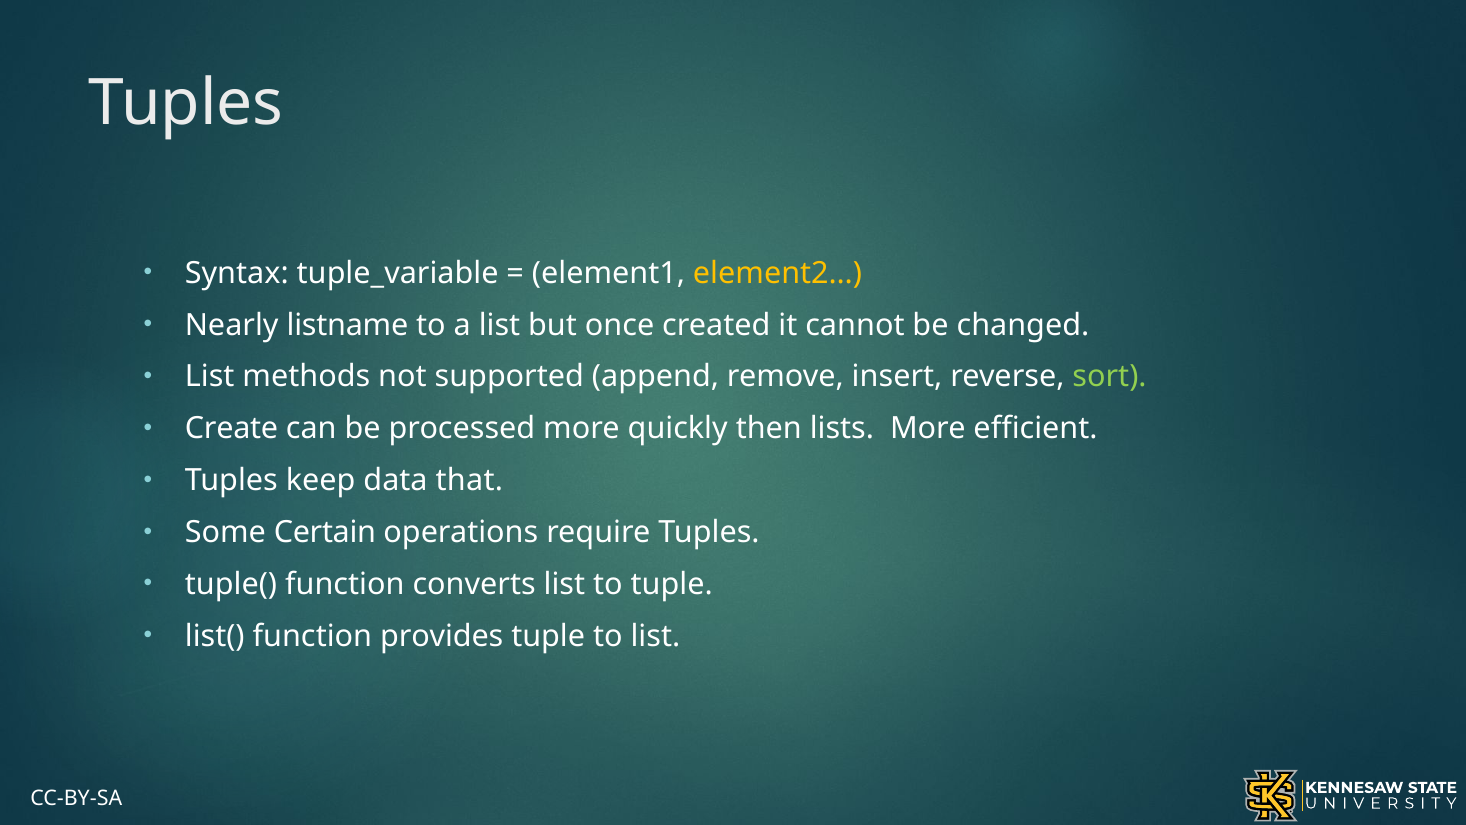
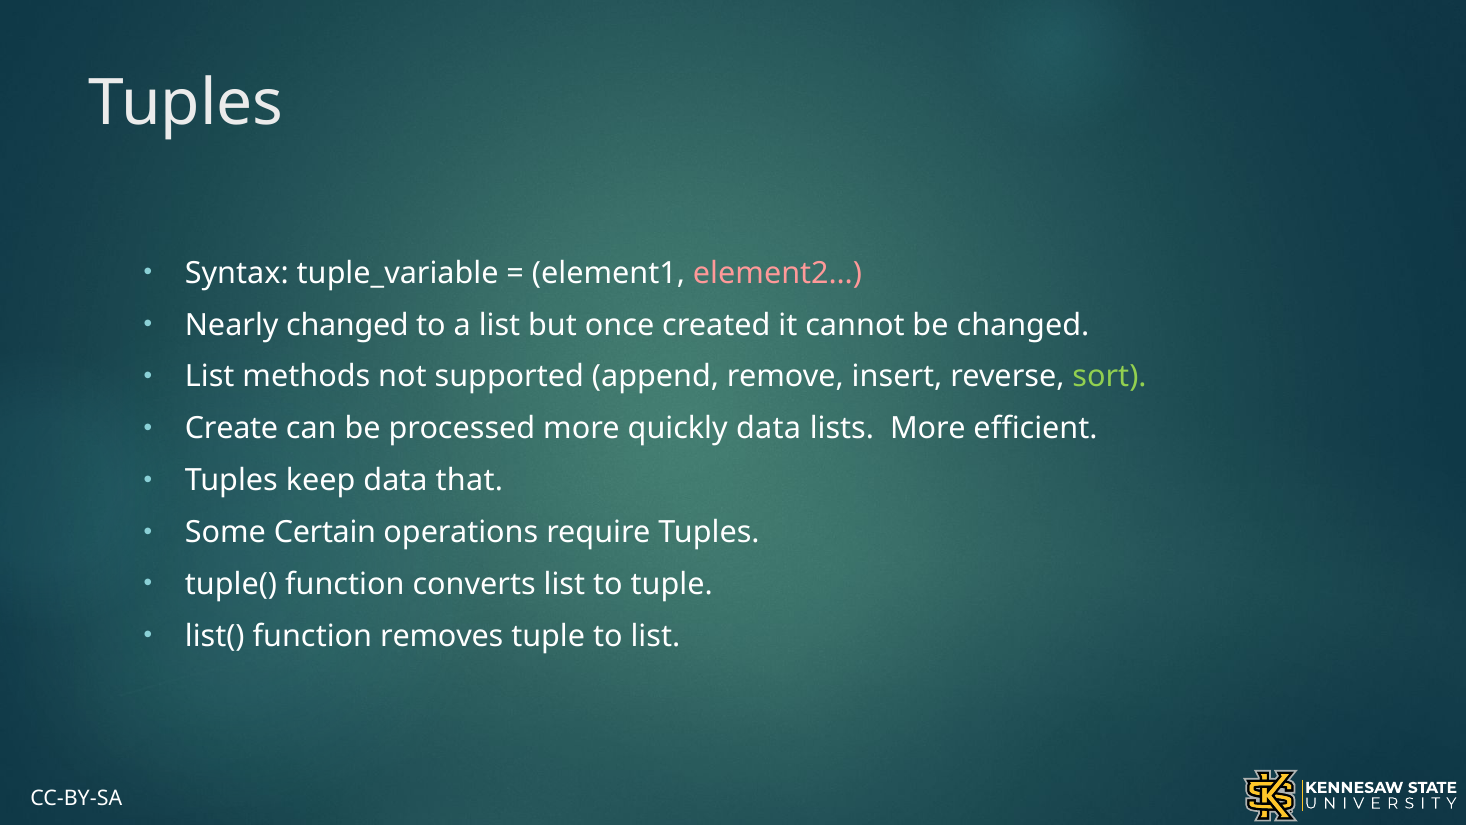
element2… colour: yellow -> pink (778, 273)
Nearly listname: listname -> changed (347, 325)
quickly then: then -> data (769, 429)
provides: provides -> removes (442, 636)
